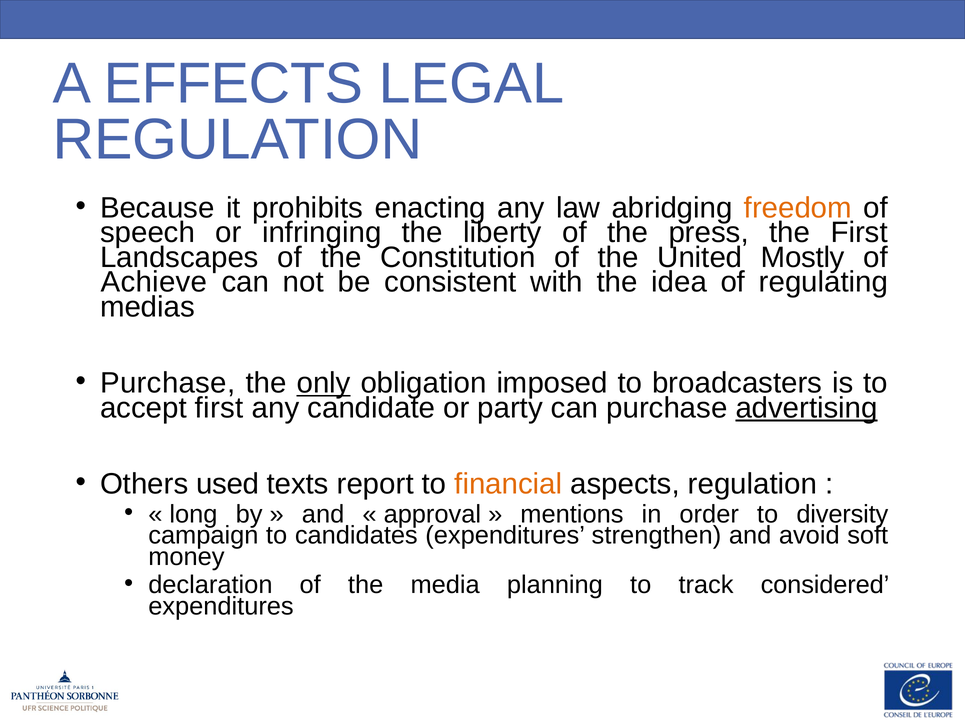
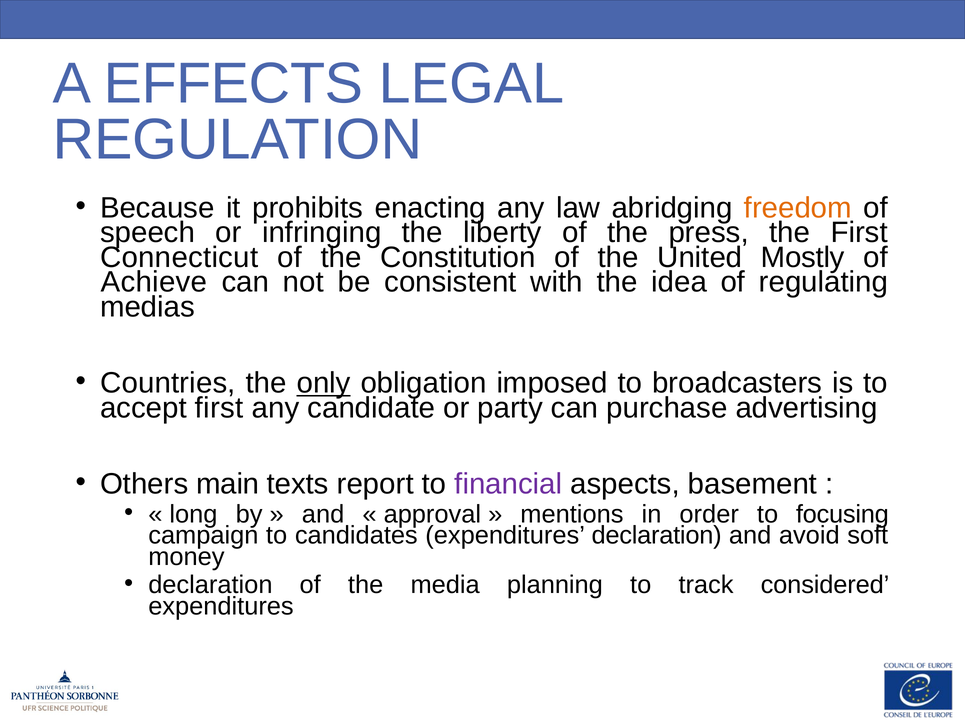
Landscapes: Landscapes -> Connecticut (179, 257)
Purchase: Purchase -> Countries (168, 383)
advertising underline: present -> none (807, 408)
used: used -> main (228, 484)
financial colour: orange -> purple (508, 484)
aspects regulation: regulation -> basement (752, 484)
diversity: diversity -> focusing (842, 514)
expenditures strengthen: strengthen -> declaration (657, 535)
